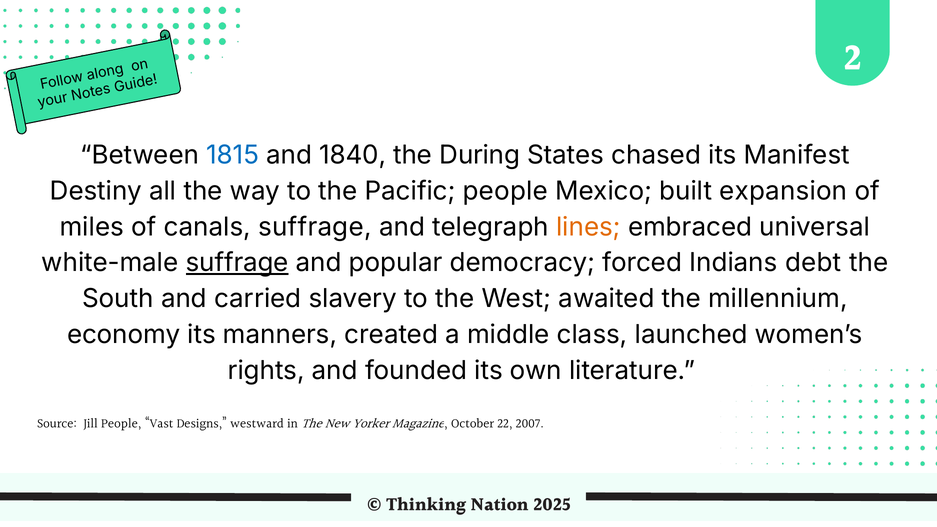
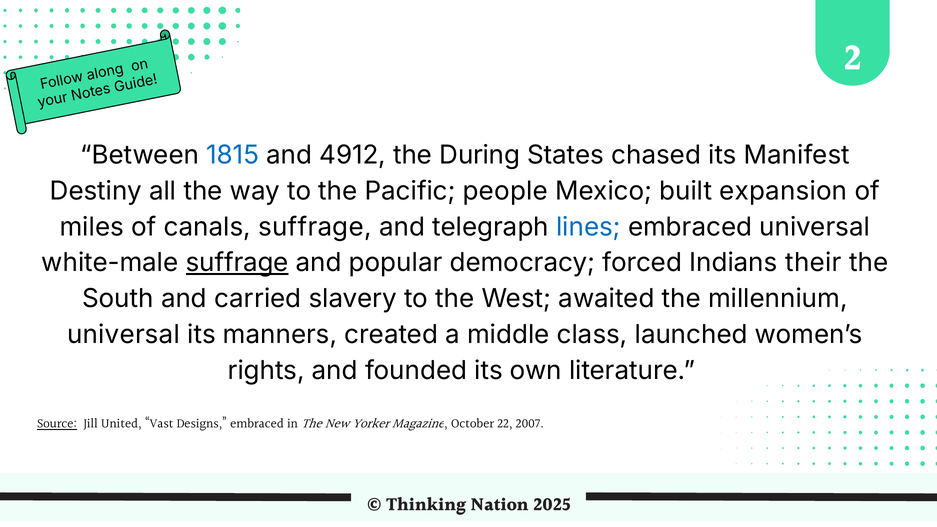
1840: 1840 -> 4912 (353, 155)
lines colour: orange -> blue (588, 227)
debt: debt -> their (813, 263)
economy: economy -> universal (124, 335)
Source underline: none -> present (57, 424)
Jill People: People -> United (121, 424)
Designs westward: westward -> embraced (257, 424)
